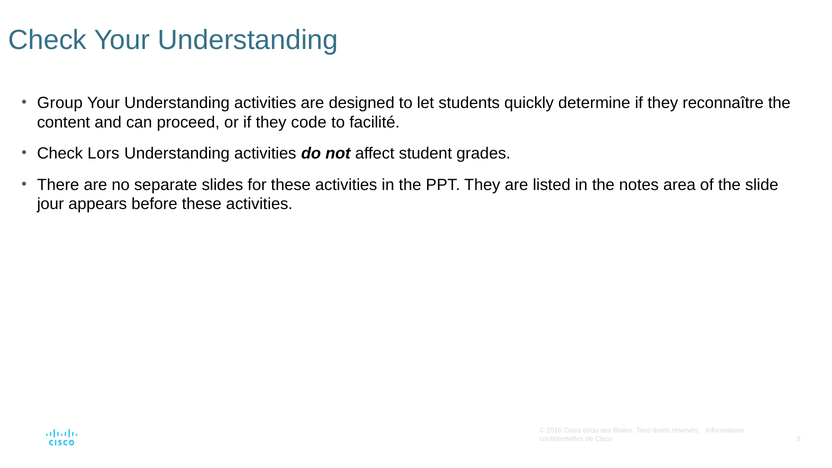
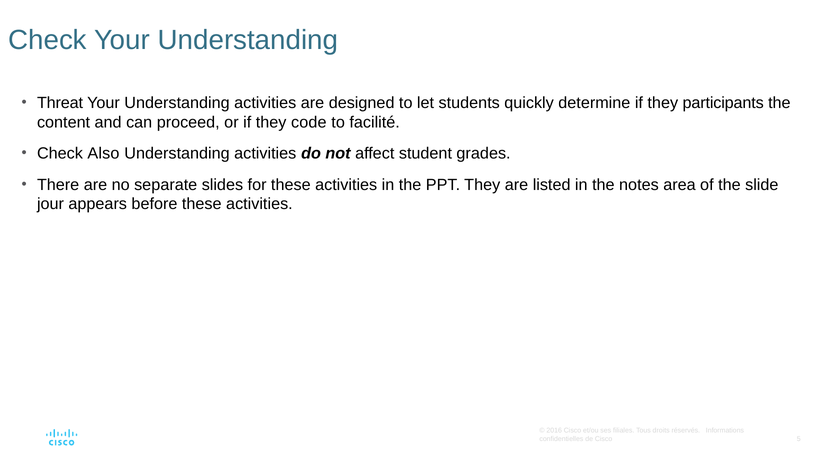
Group: Group -> Threat (60, 103)
reconnaître: reconnaître -> participants (723, 103)
Lors: Lors -> Also (103, 153)
